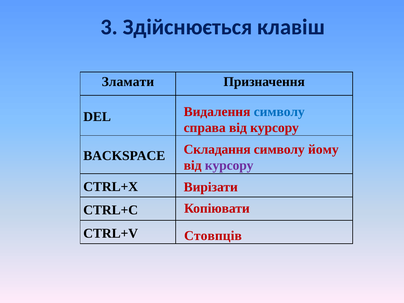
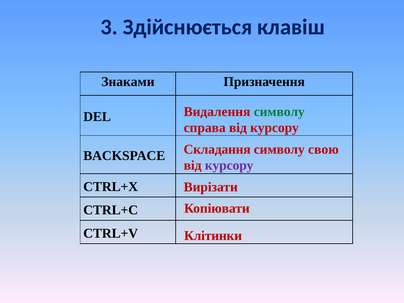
Зламати: Зламати -> Знаками (128, 82)
символу colour: blue -> green (279, 112)
йому: йому -> свою (323, 149)
Стовпців: Стовпців -> Клітинки (213, 236)
